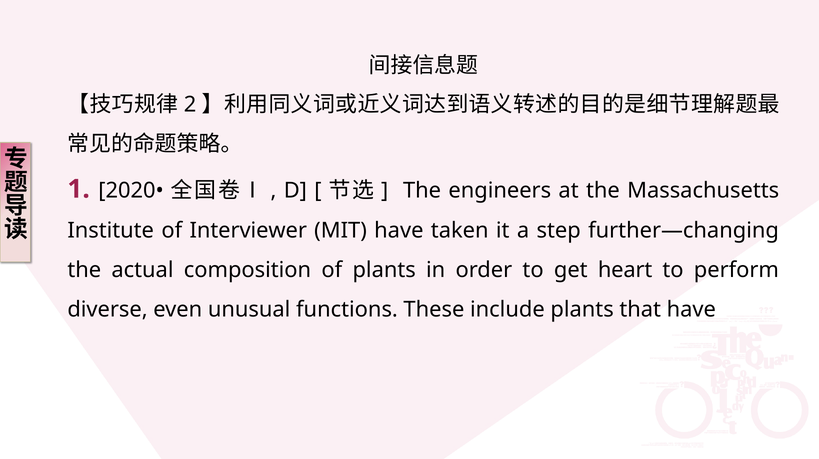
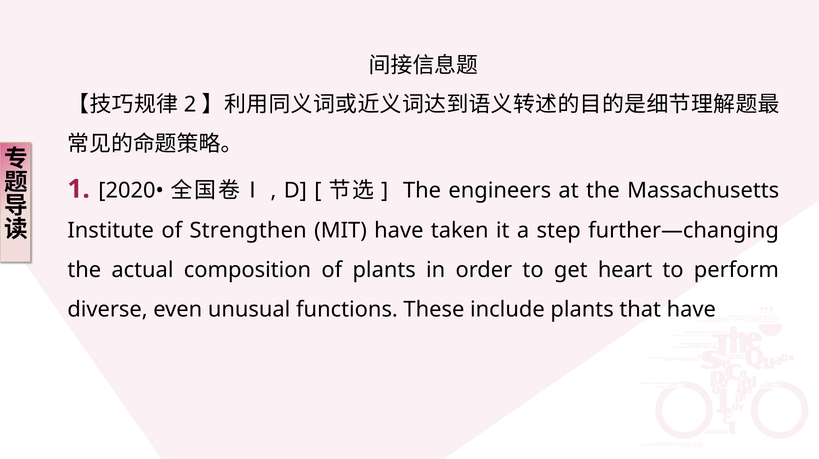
Interviewer: Interviewer -> Strengthen (248, 231)
